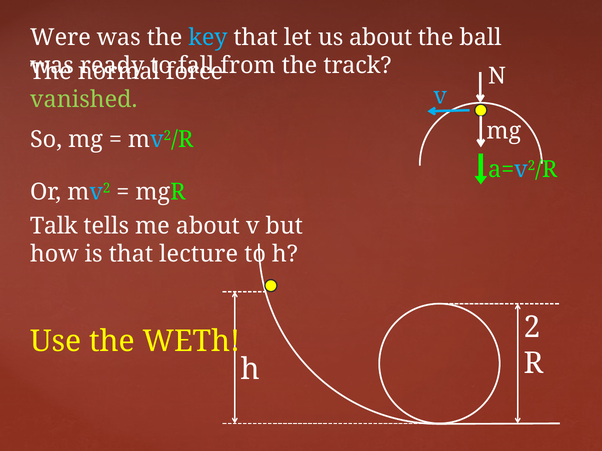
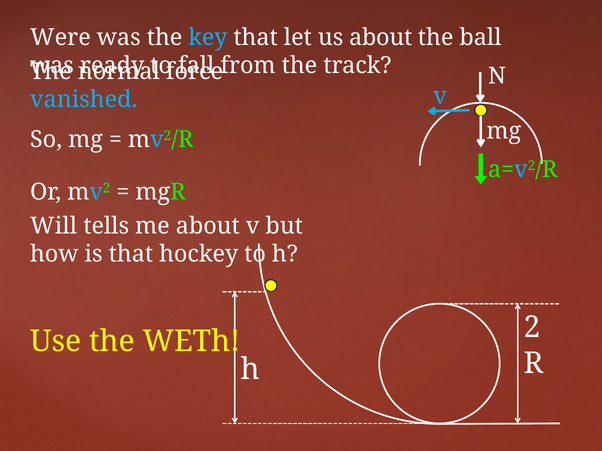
vanished colour: light green -> light blue (84, 100)
Talk: Talk -> Will (54, 226)
lecture: lecture -> hockey (199, 254)
